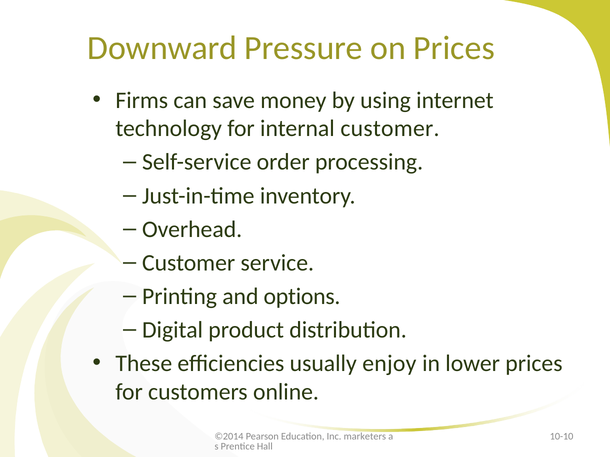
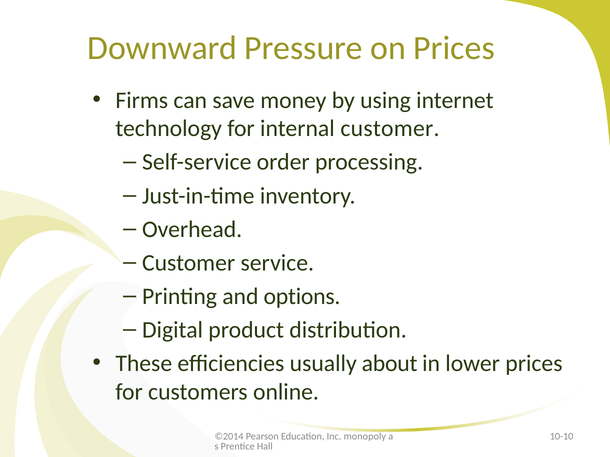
enjoy: enjoy -> about (390, 364)
marketers: marketers -> monopoly (365, 437)
